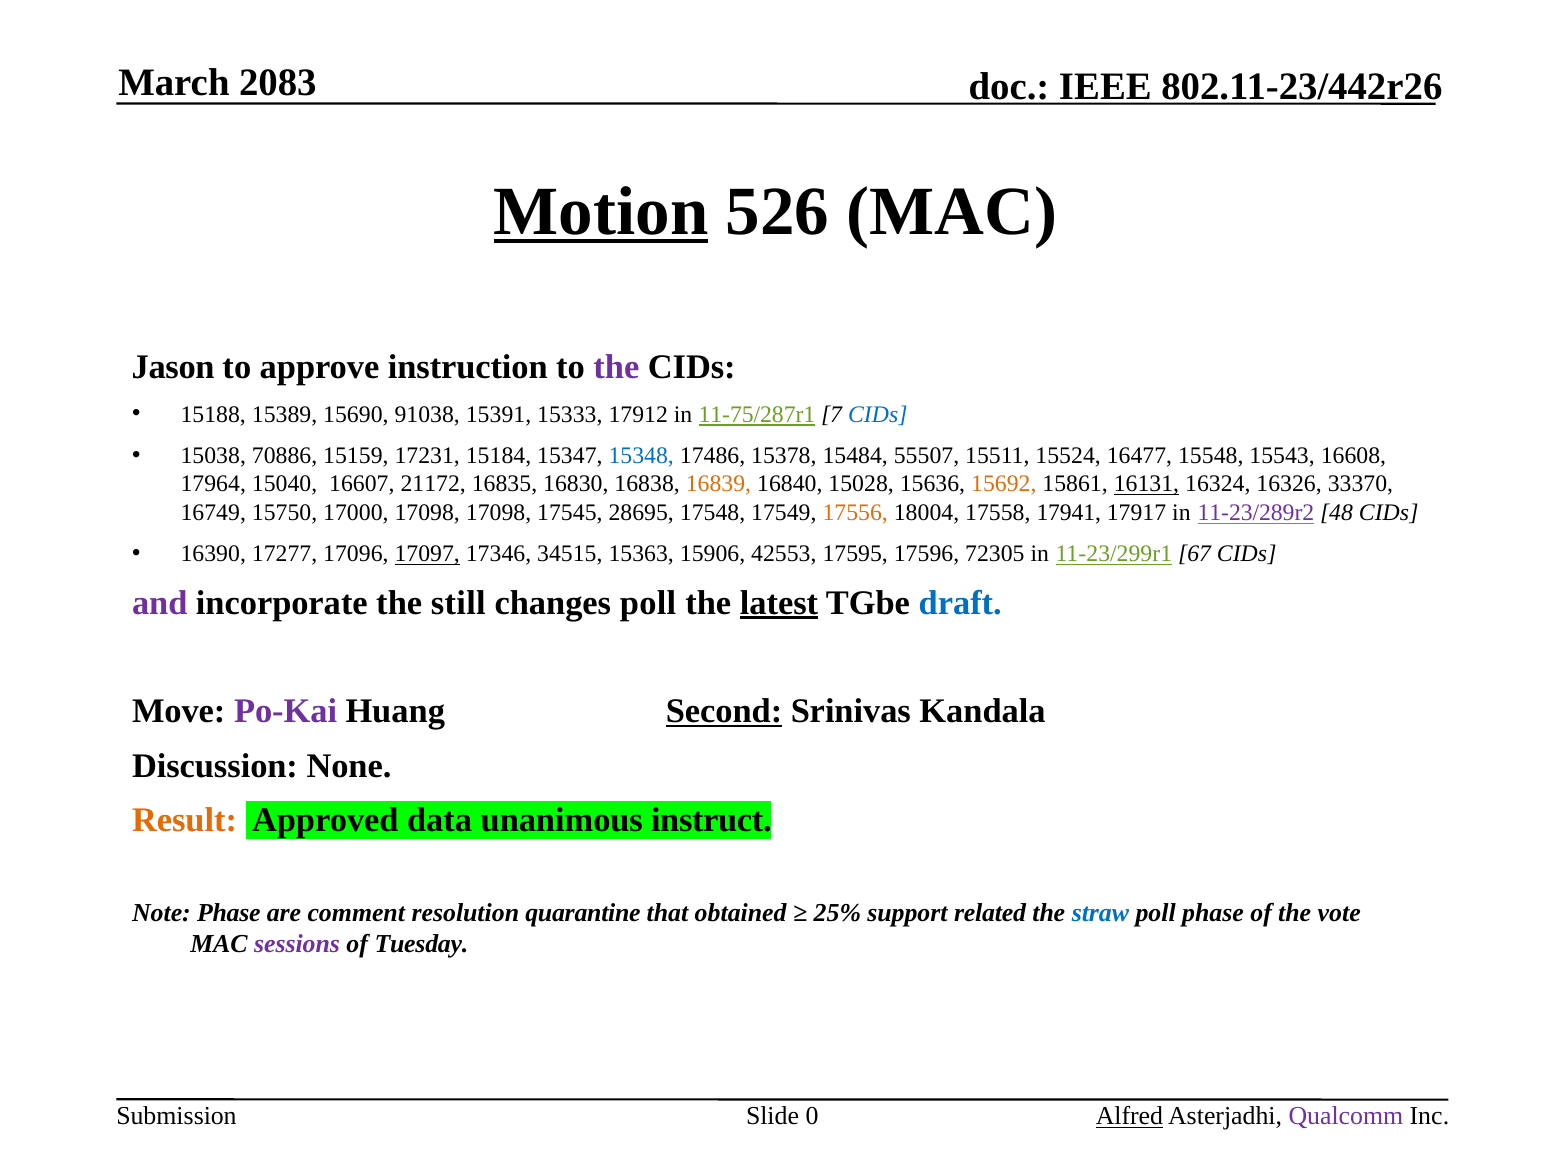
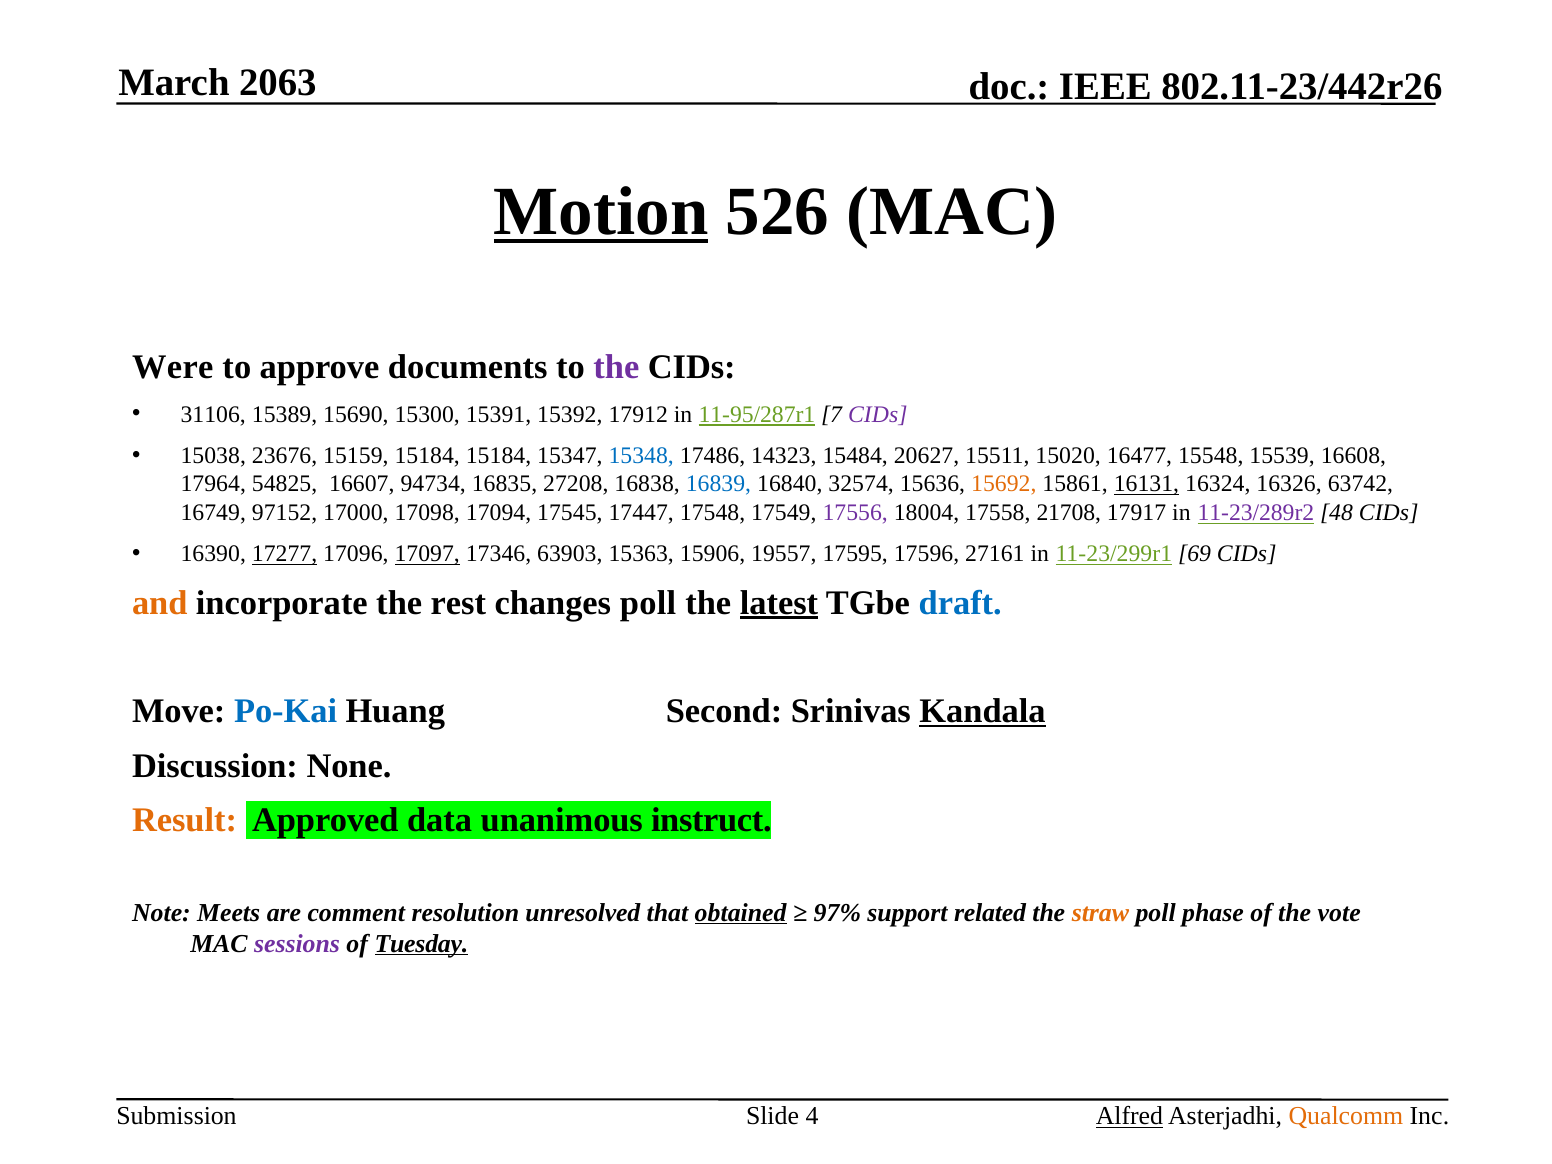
2083: 2083 -> 2063 (278, 82)
Jason: Jason -> Were (173, 367)
instruction: instruction -> documents (468, 367)
15188: 15188 -> 31106 (213, 414)
91038: 91038 -> 15300 (427, 414)
15333: 15333 -> 15392 (570, 414)
11-75/287r1: 11-75/287r1 -> 11-95/287r1 (757, 414)
CIDs colour: blue -> purple (878, 414)
70886: 70886 -> 23676 (285, 456)
15159 17231: 17231 -> 15184 (427, 456)
15378: 15378 -> 14323 (784, 456)
55507: 55507 -> 20627 (927, 456)
15524: 15524 -> 15020 (1068, 456)
15543: 15543 -> 15539 (1282, 456)
15040: 15040 -> 54825 (285, 484)
21172: 21172 -> 94734 (433, 484)
16830: 16830 -> 27208 (576, 484)
16839 colour: orange -> blue (718, 484)
15028: 15028 -> 32574 (861, 484)
33370: 33370 -> 63742 (1360, 484)
15750: 15750 -> 97152 (285, 513)
17098 17098: 17098 -> 17094 (499, 513)
28695: 28695 -> 17447 (641, 513)
17556 colour: orange -> purple (855, 513)
17941: 17941 -> 21708 (1069, 513)
17277 underline: none -> present (285, 554)
34515: 34515 -> 63903 (570, 554)
42553: 42553 -> 19557 (784, 554)
72305: 72305 -> 27161 (995, 554)
67: 67 -> 69 (1195, 554)
and colour: purple -> orange (160, 603)
still: still -> rest (458, 603)
Po-Kai colour: purple -> blue (286, 711)
Second underline: present -> none (724, 711)
Kandala underline: none -> present (983, 711)
Note Phase: Phase -> Meets (229, 913)
quarantine: quarantine -> unresolved (583, 913)
obtained underline: none -> present (741, 913)
25%: 25% -> 97% (837, 913)
straw colour: blue -> orange (1100, 913)
Tuesday underline: none -> present (421, 944)
0: 0 -> 4 (812, 1116)
Qualcomm colour: purple -> orange (1346, 1116)
